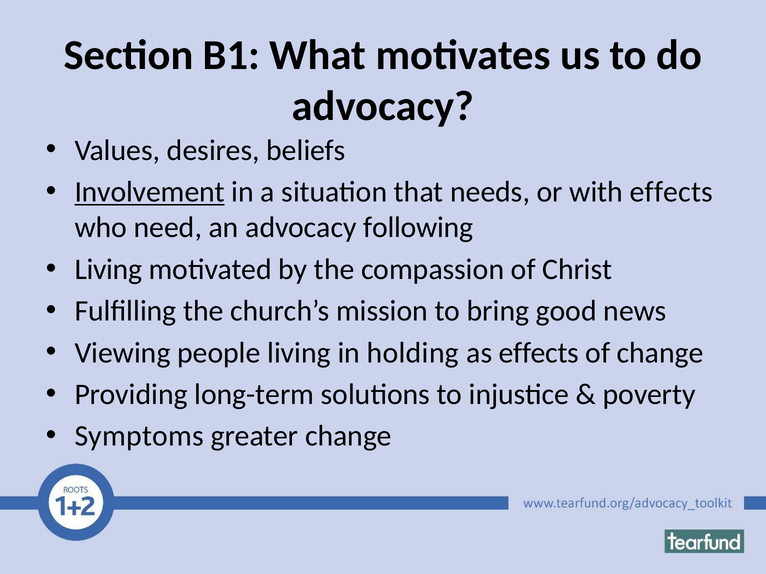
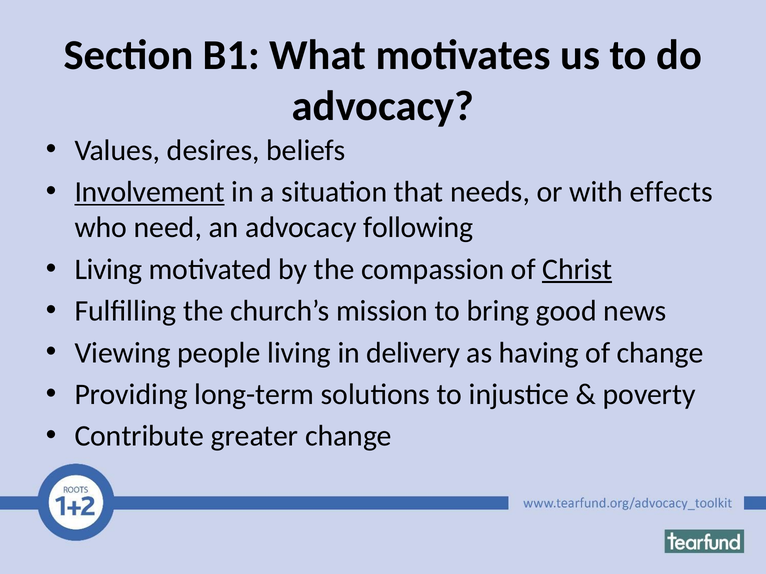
Christ underline: none -> present (577, 270)
holding: holding -> delivery (413, 353)
as effects: effects -> having (539, 353)
Symptoms: Symptoms -> Contribute (139, 437)
